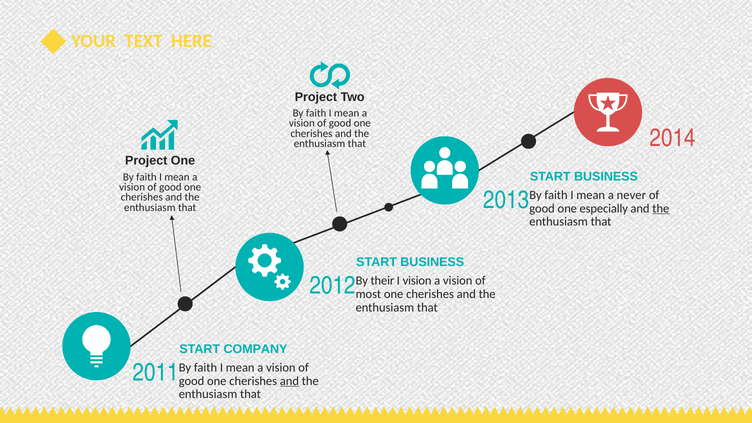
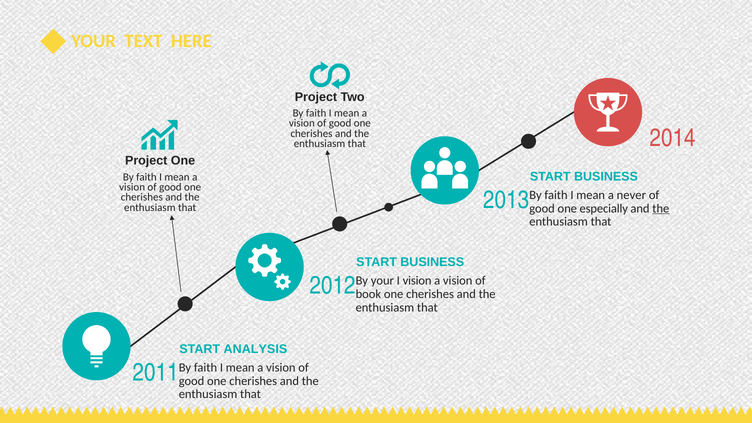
By their: their -> your (382, 281)
most: most -> book (368, 294)
COMPANY: COMPANY -> ANALYSIS (255, 349)
and underline: present -> none (289, 381)
